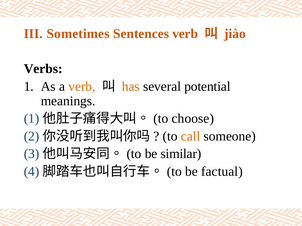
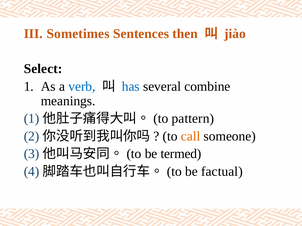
Sentences verb: verb -> then (185, 34)
Verbs: Verbs -> Select (43, 69)
verb colour: orange -> blue (82, 87)
has colour: orange -> blue (131, 87)
potential: potential -> combine (207, 87)
choose: choose -> pattern (193, 119)
similar: similar -> termed (181, 154)
